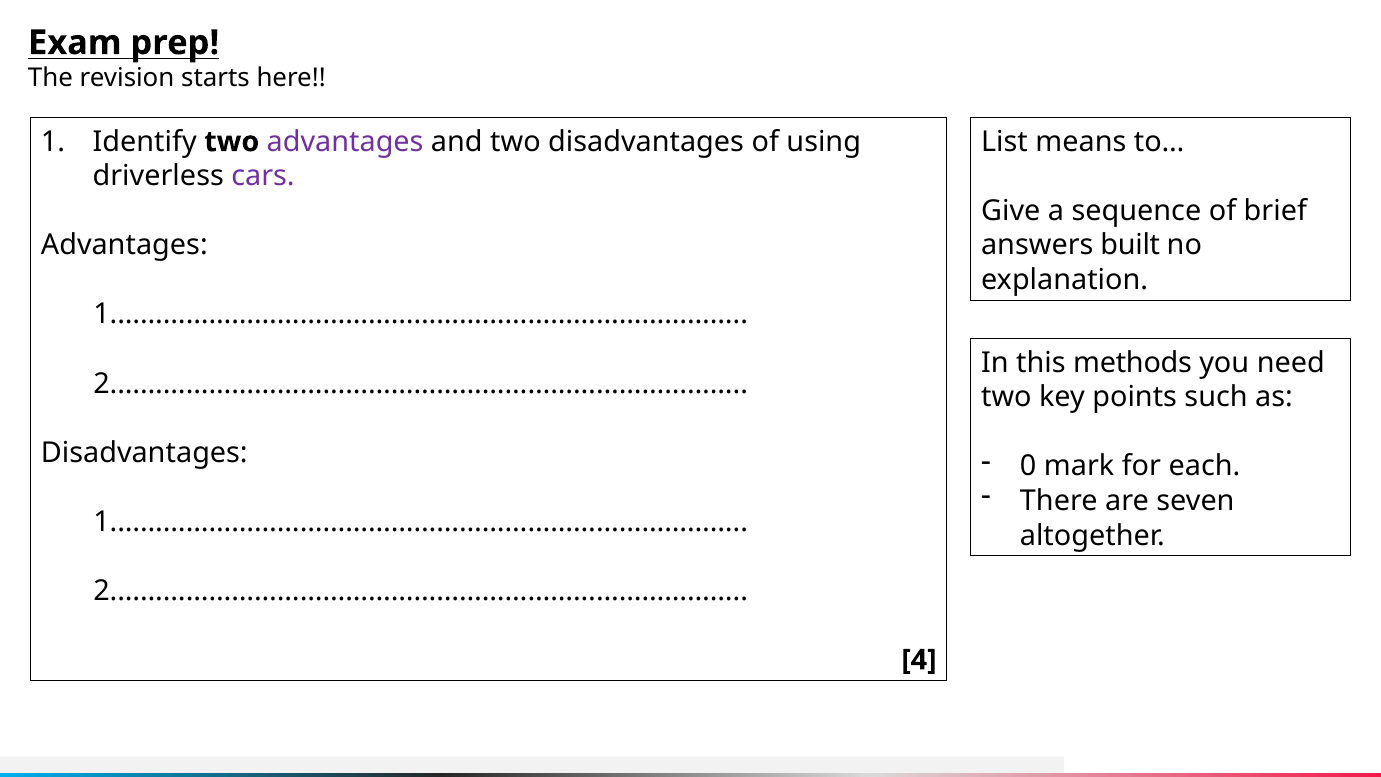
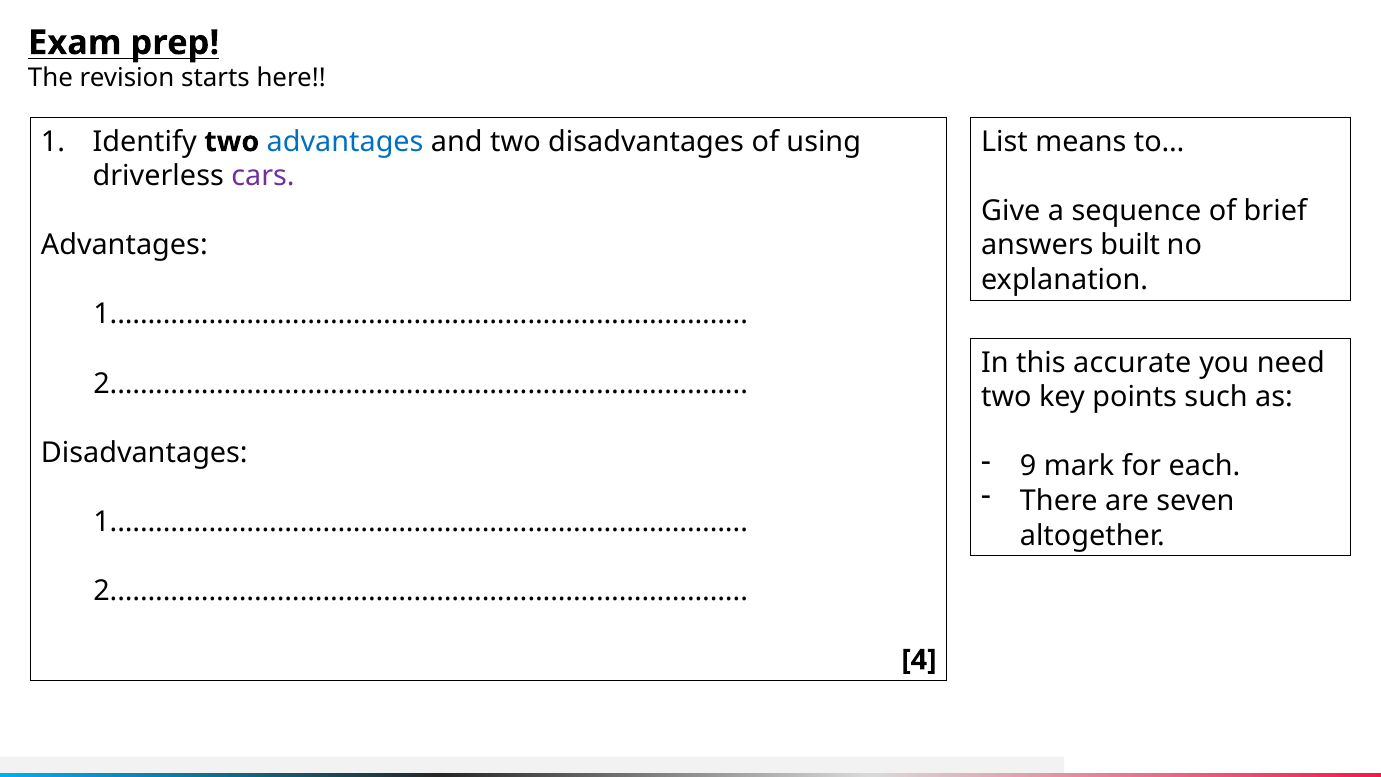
advantages colour: purple -> blue (345, 142)
methods: methods -> accurate (1132, 363)
0: 0 -> 9 (1028, 466)
